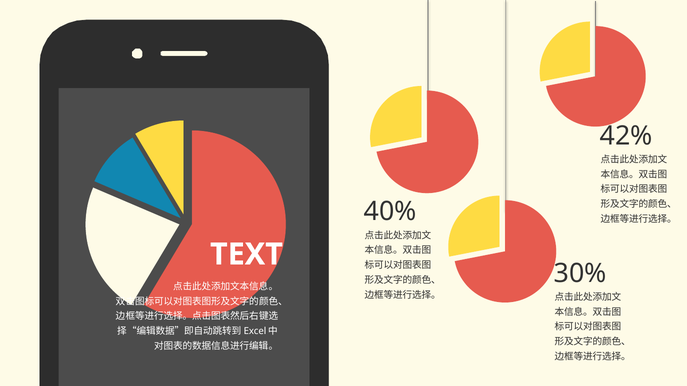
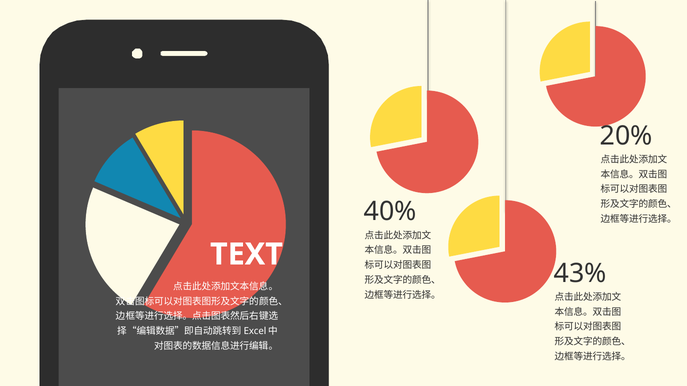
42%: 42% -> 20% (626, 136)
30%: 30% -> 43% (580, 274)
